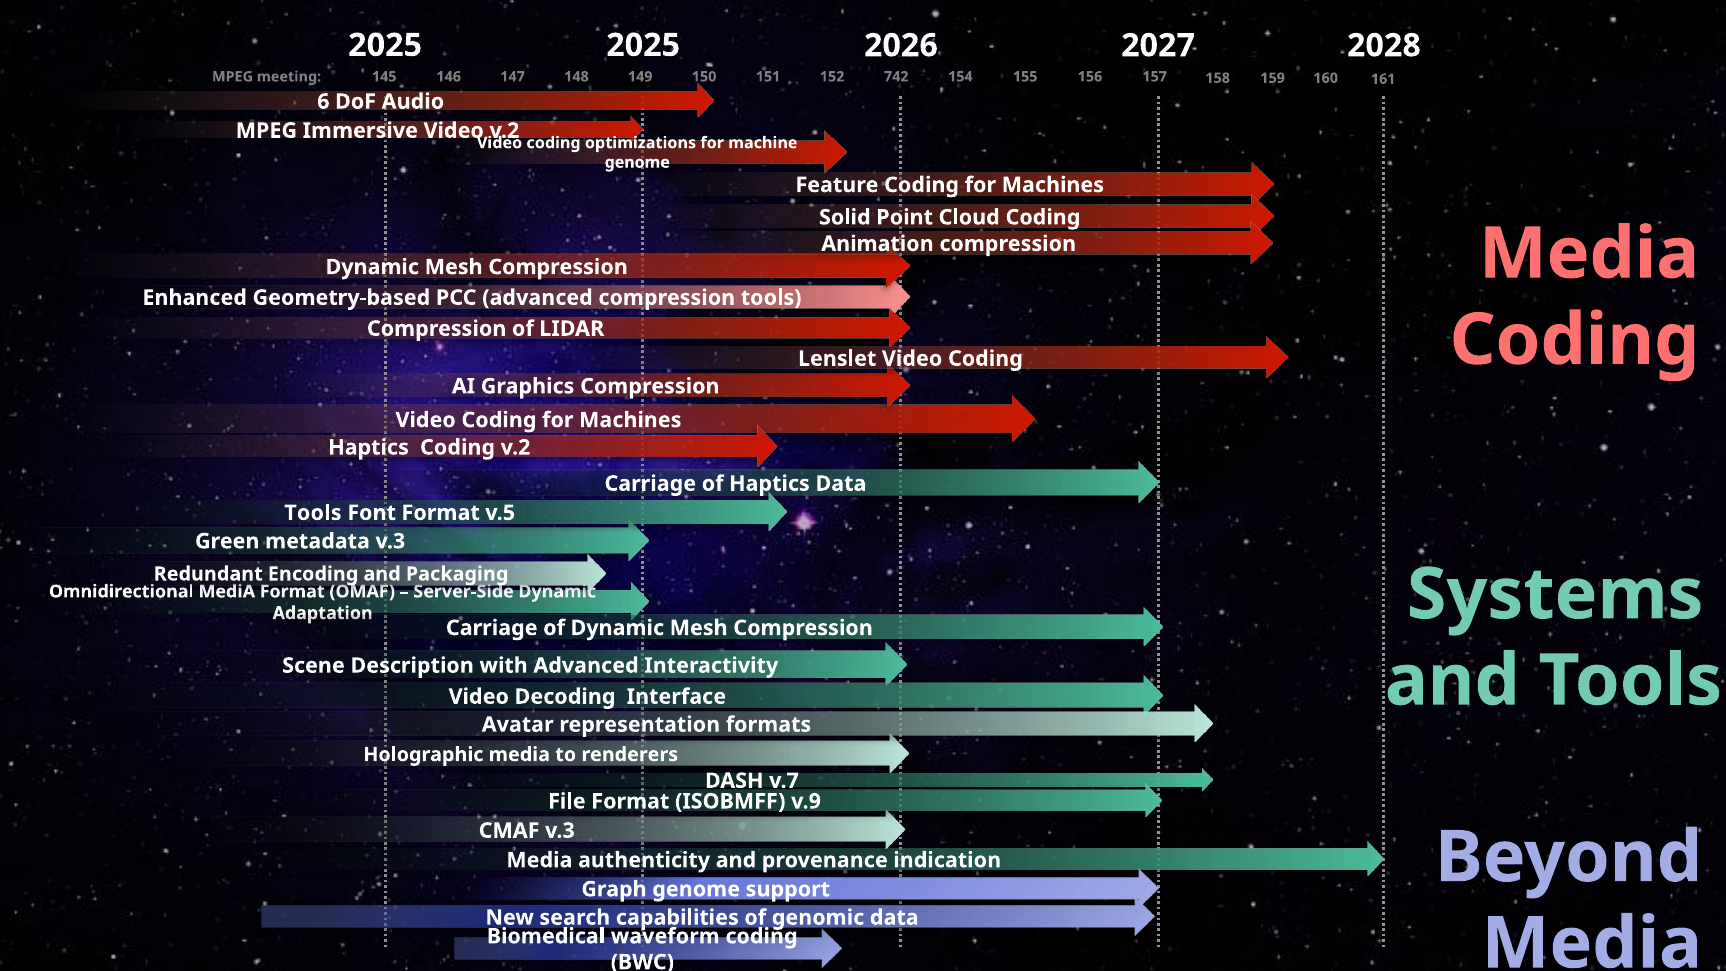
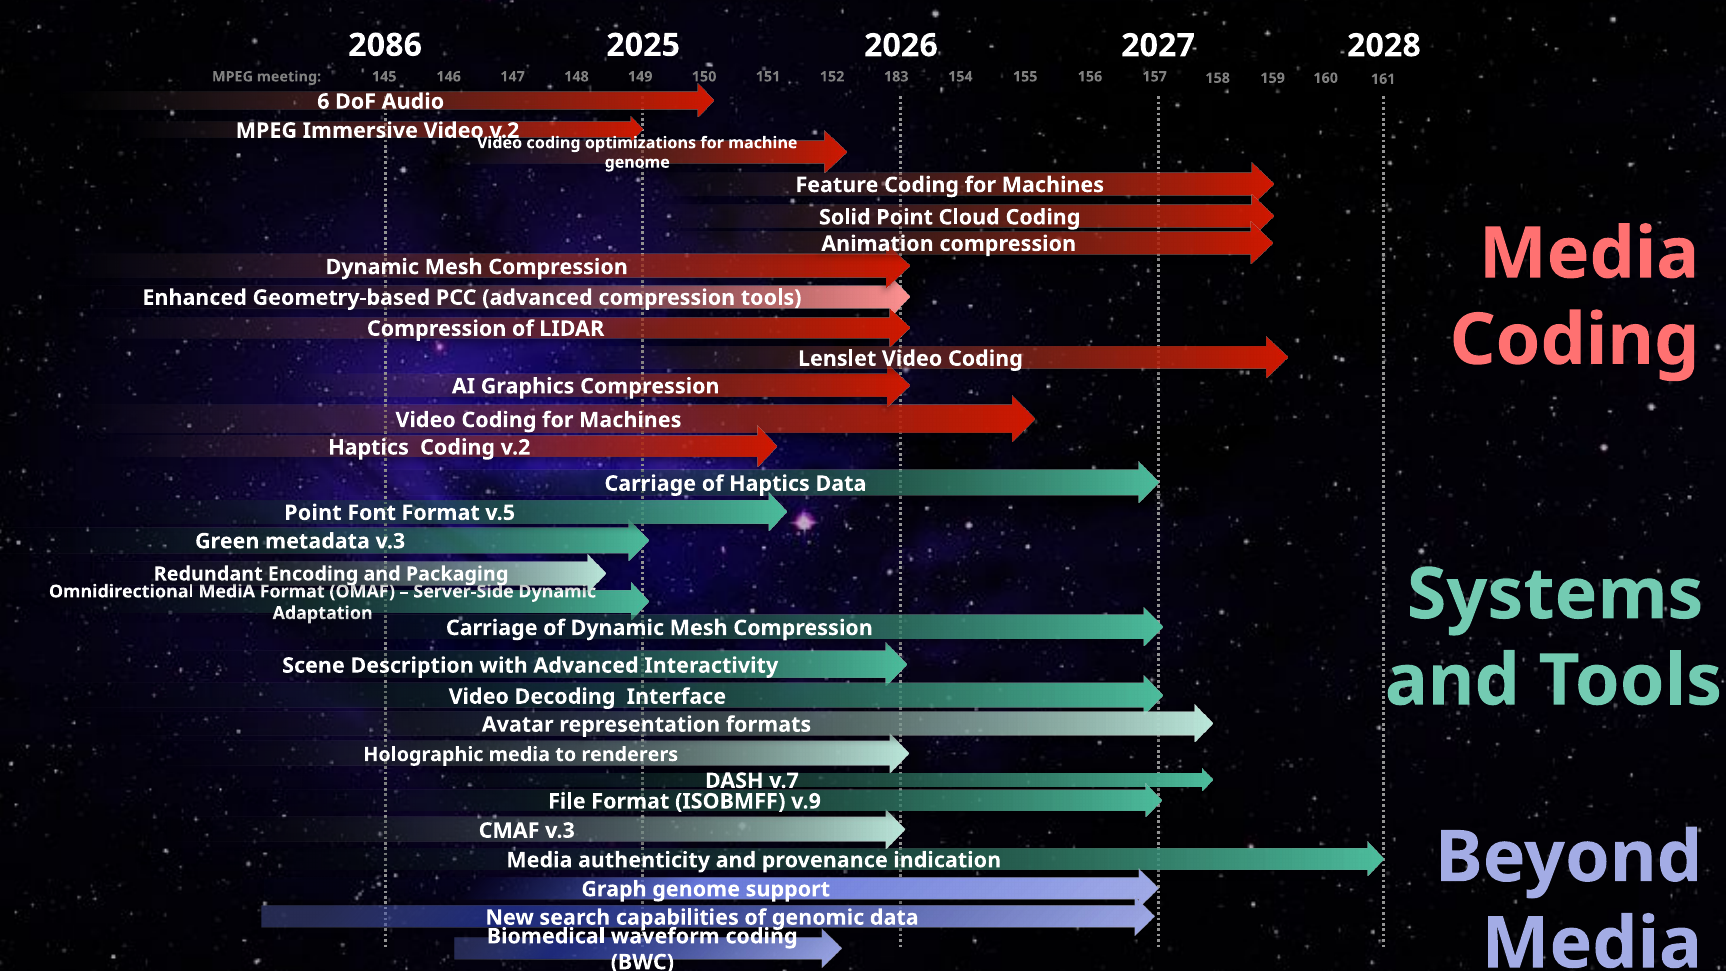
2025: 2025 -> 2086 (385, 45)
742: 742 -> 183 (896, 77)
Tools: Tools -> Point (313, 513)
